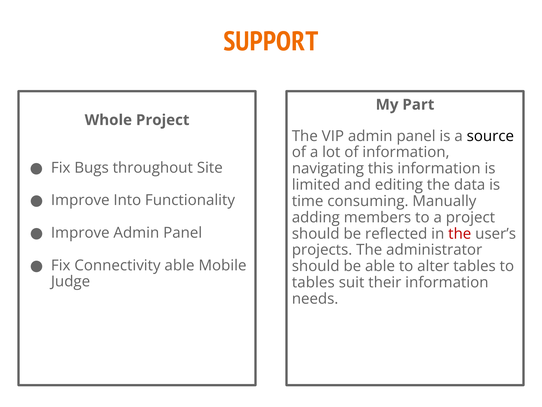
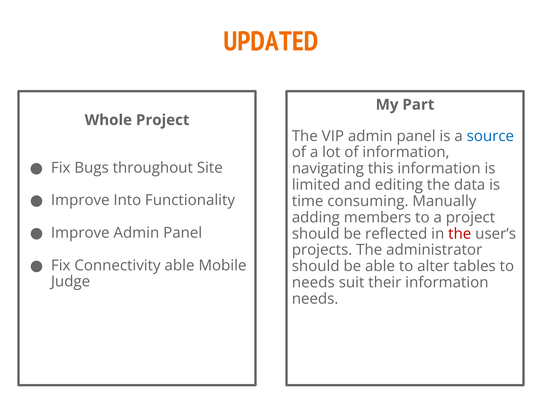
SUPPORT: SUPPORT -> UPDATED (271, 42)
source colour: black -> blue (490, 136)
tables: tables -> needs (313, 282)
